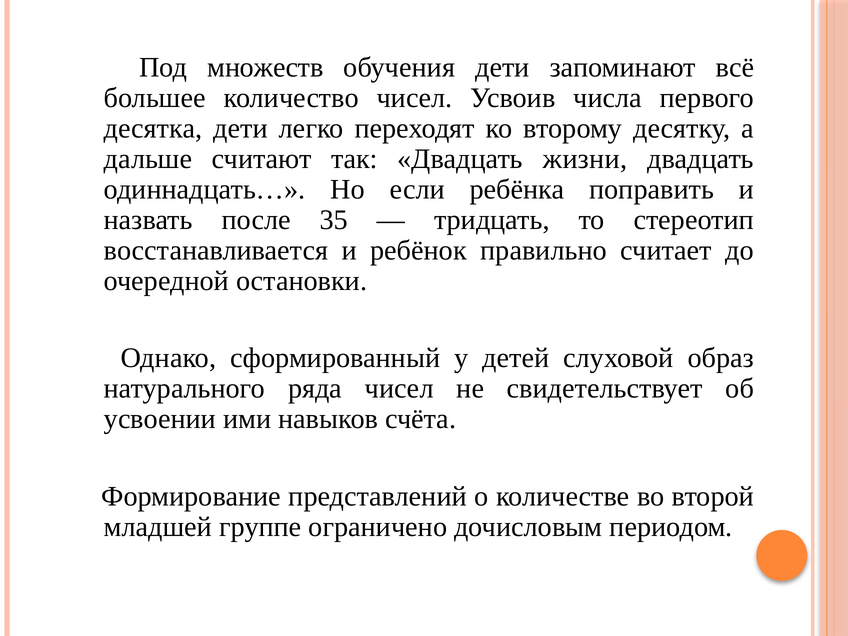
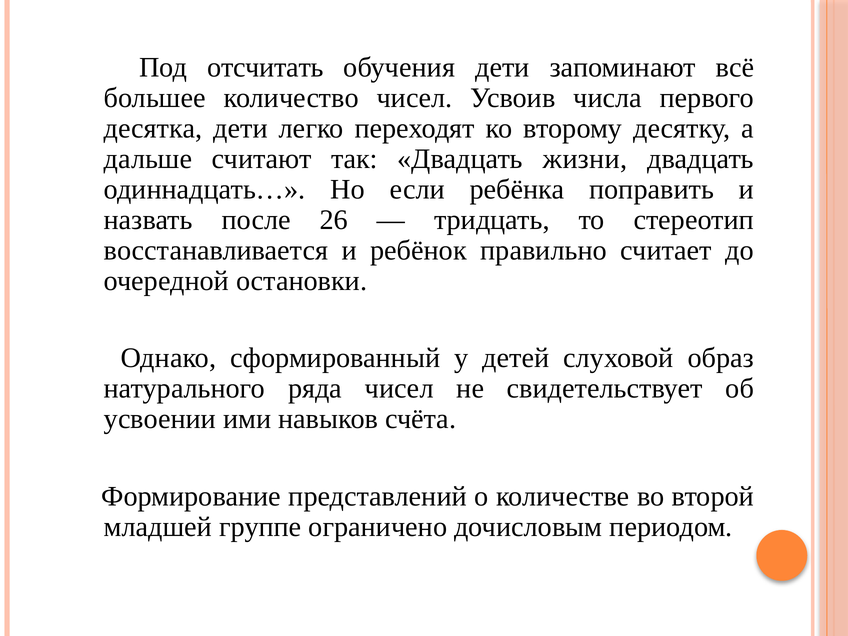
множеств: множеств -> отсчитать (265, 67)
35: 35 -> 26 (334, 220)
